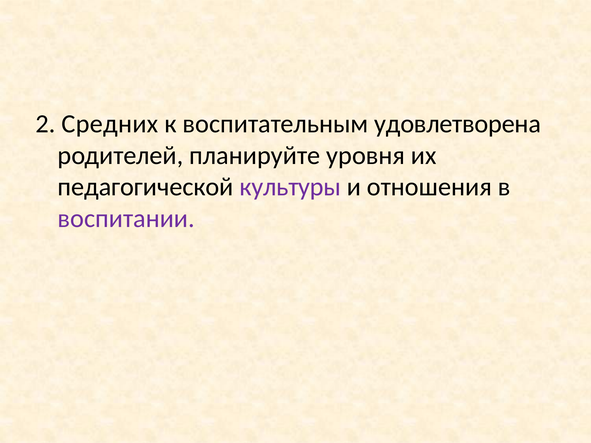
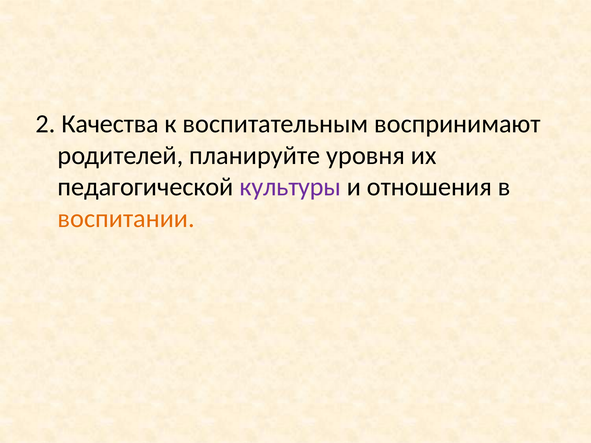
Средних: Средних -> Качества (110, 124)
удовлетворена: удовлетворена -> воспринимают (458, 124)
воспитании colour: purple -> orange (126, 219)
